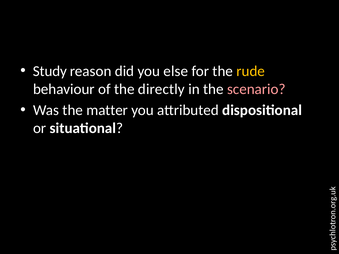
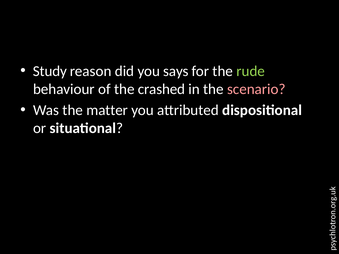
else: else -> says (176, 71)
rude colour: yellow -> light green (251, 71)
directly: directly -> crashed (161, 89)
